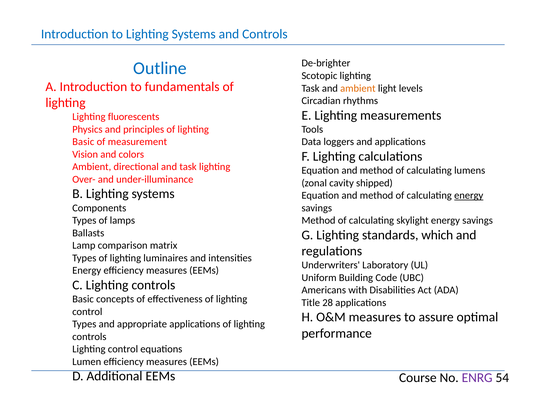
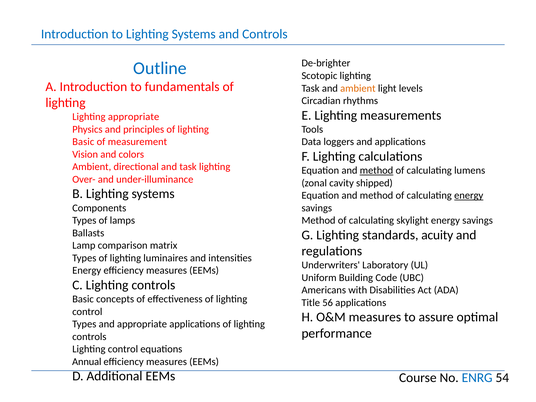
Lighting fluorescents: fluorescents -> appropriate (134, 117)
method underline: none -> present (376, 170)
which: which -> acuity (437, 235)
28: 28 -> 56 (328, 303)
Lumen: Lumen -> Annual (87, 362)
ENRG colour: purple -> blue (477, 378)
